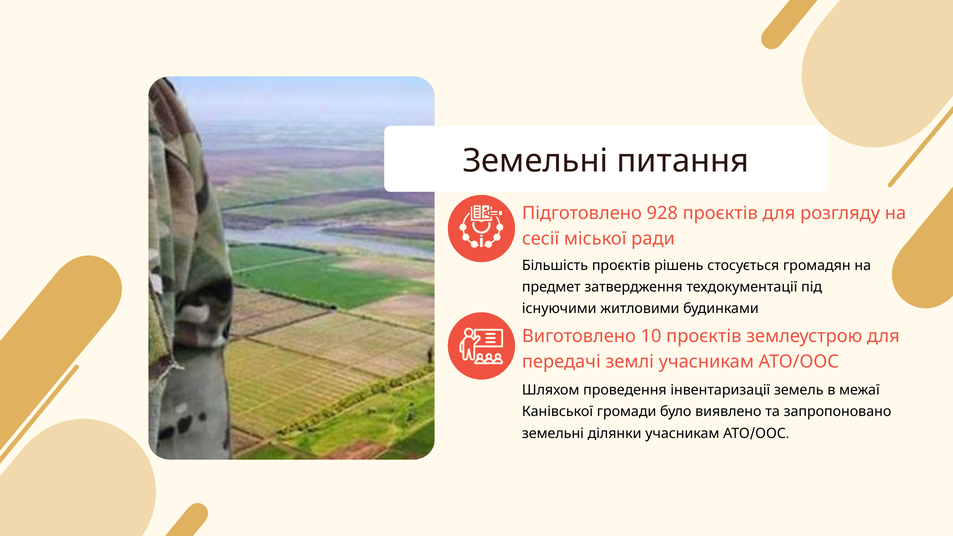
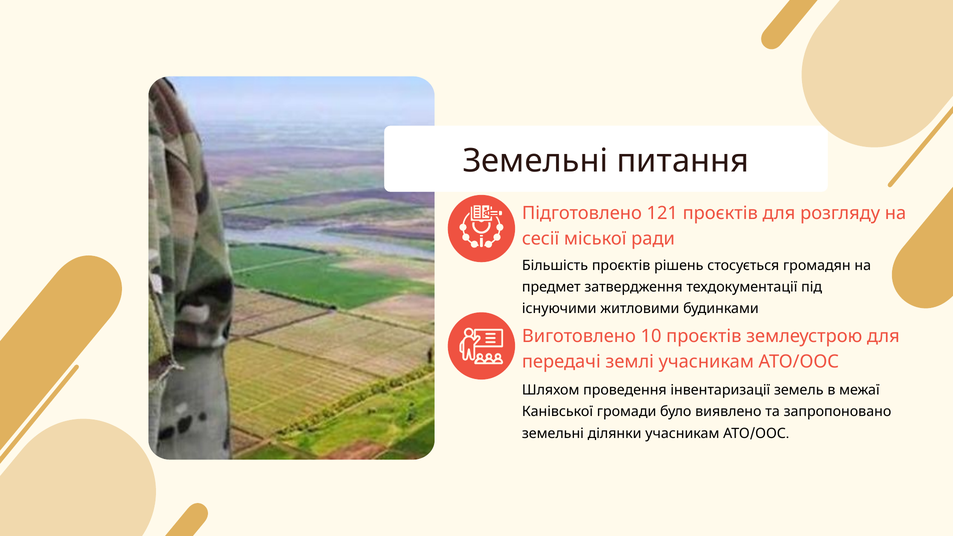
928: 928 -> 121 (662, 213)
